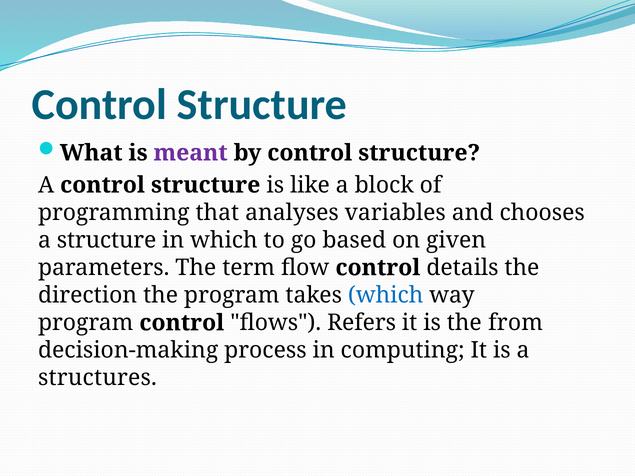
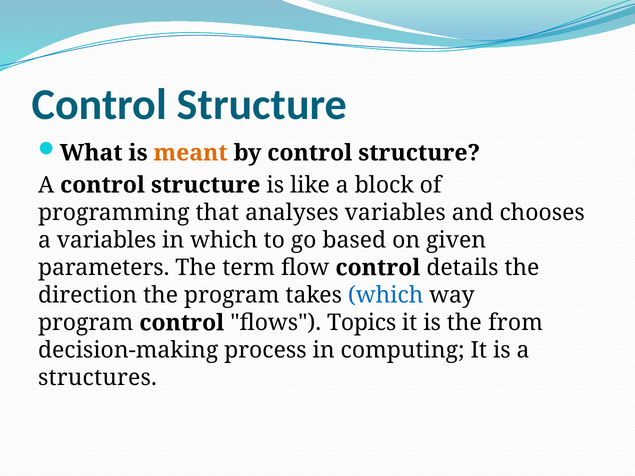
meant colour: purple -> orange (191, 153)
a structure: structure -> variables (107, 240)
Refers: Refers -> Topics (362, 323)
